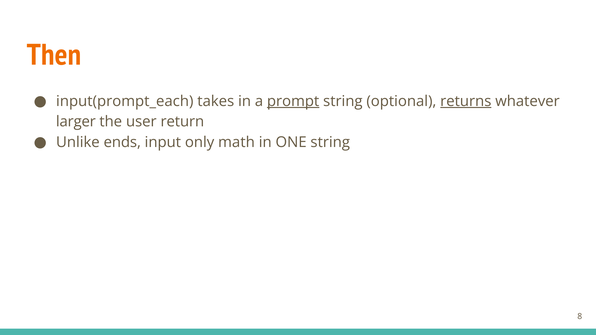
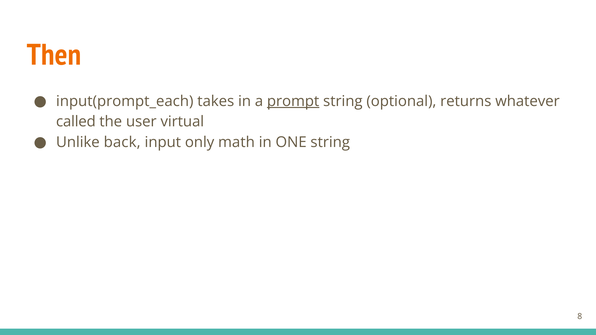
returns underline: present -> none (466, 101)
larger: larger -> called (76, 122)
return: return -> virtual (182, 122)
ends: ends -> back (122, 142)
